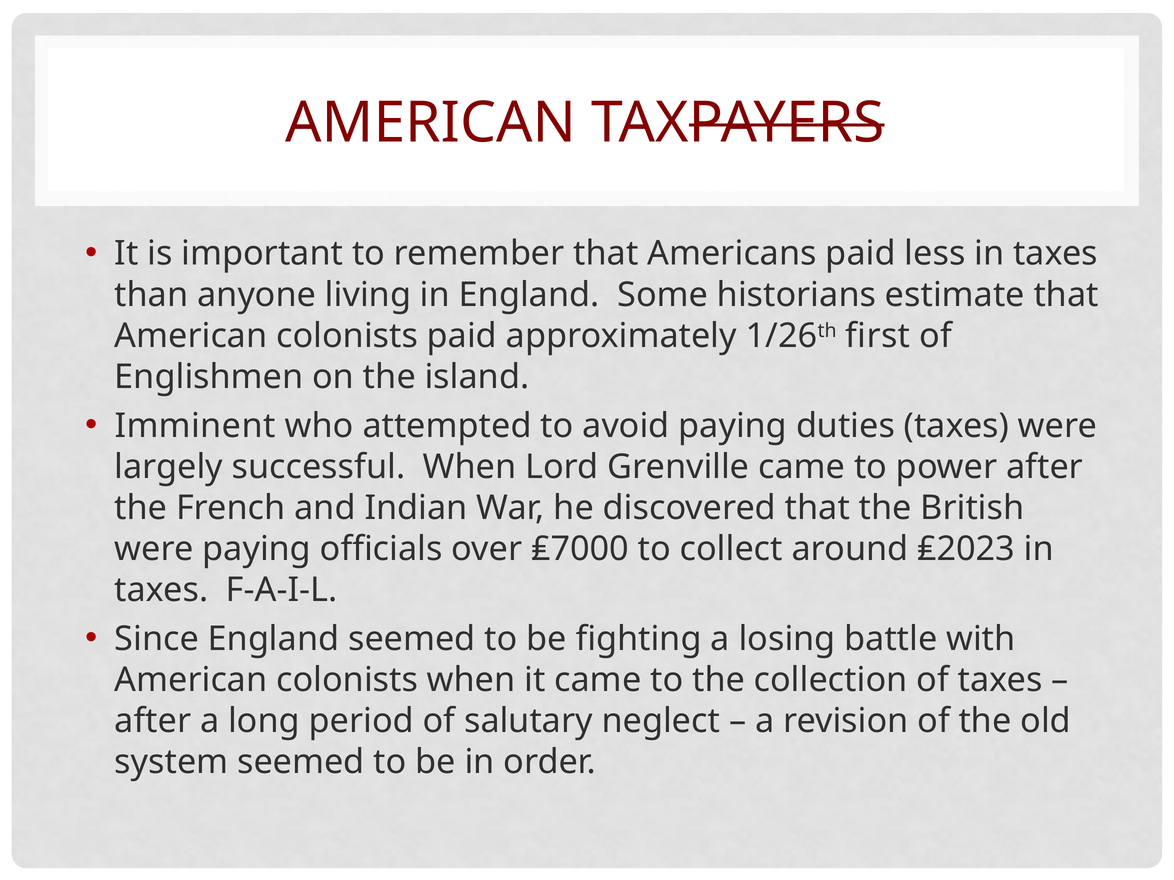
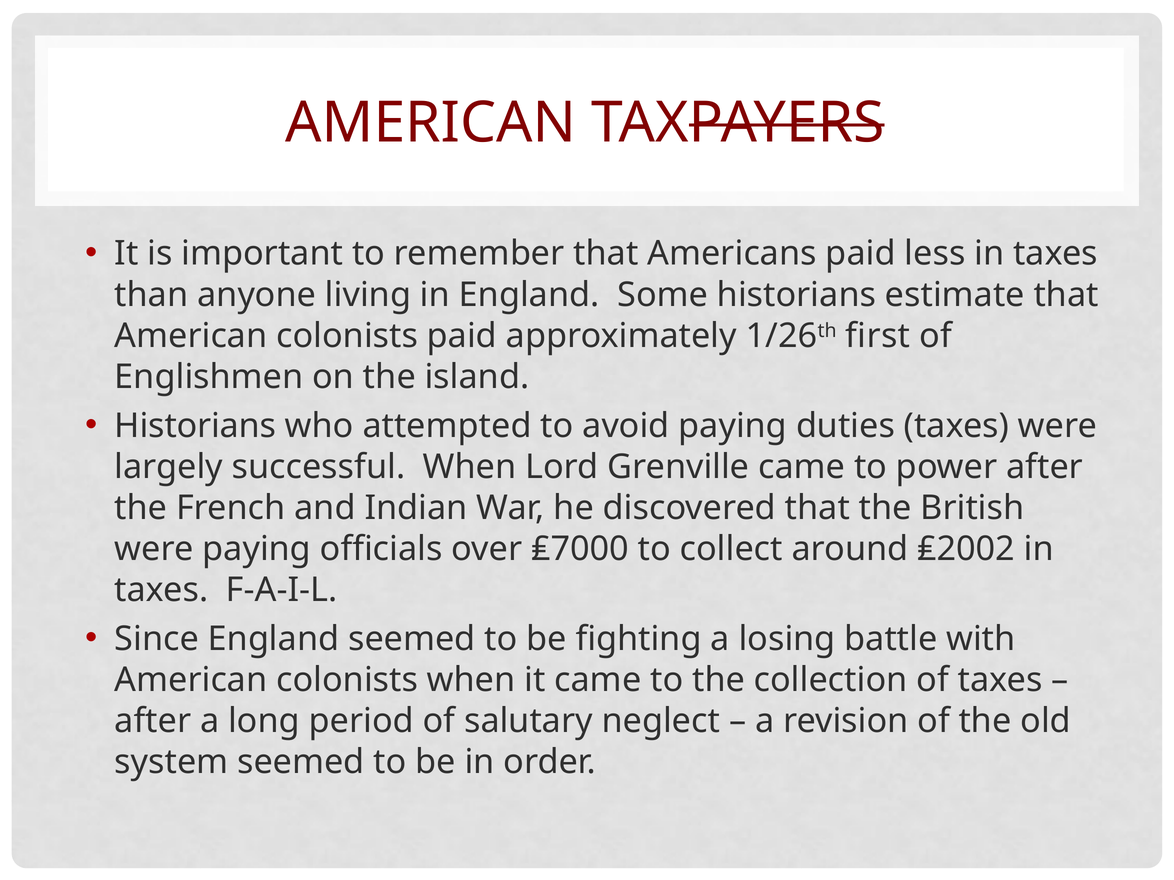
Imminent: Imminent -> Historians (195, 426)
₤2023: ₤2023 -> ₤2002 (966, 549)
